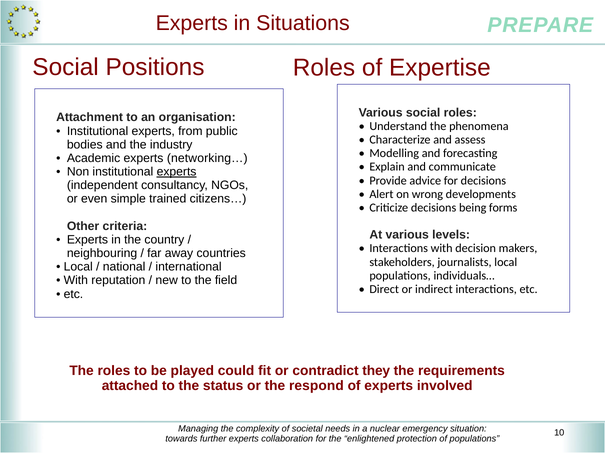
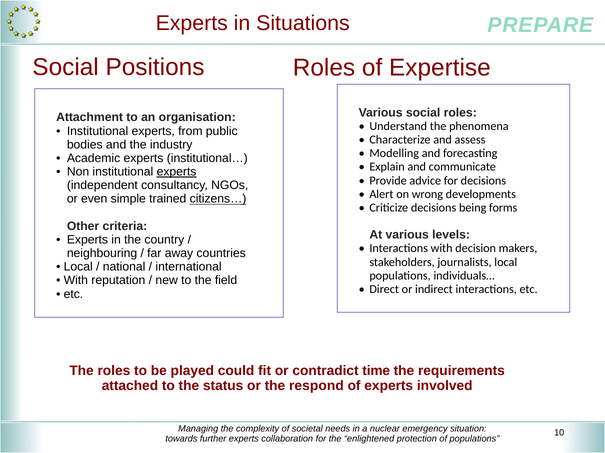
networking…: networking… -> institutional… (207, 158)
citizens… underline: none -> present (218, 199)
they: they -> time (376, 371)
